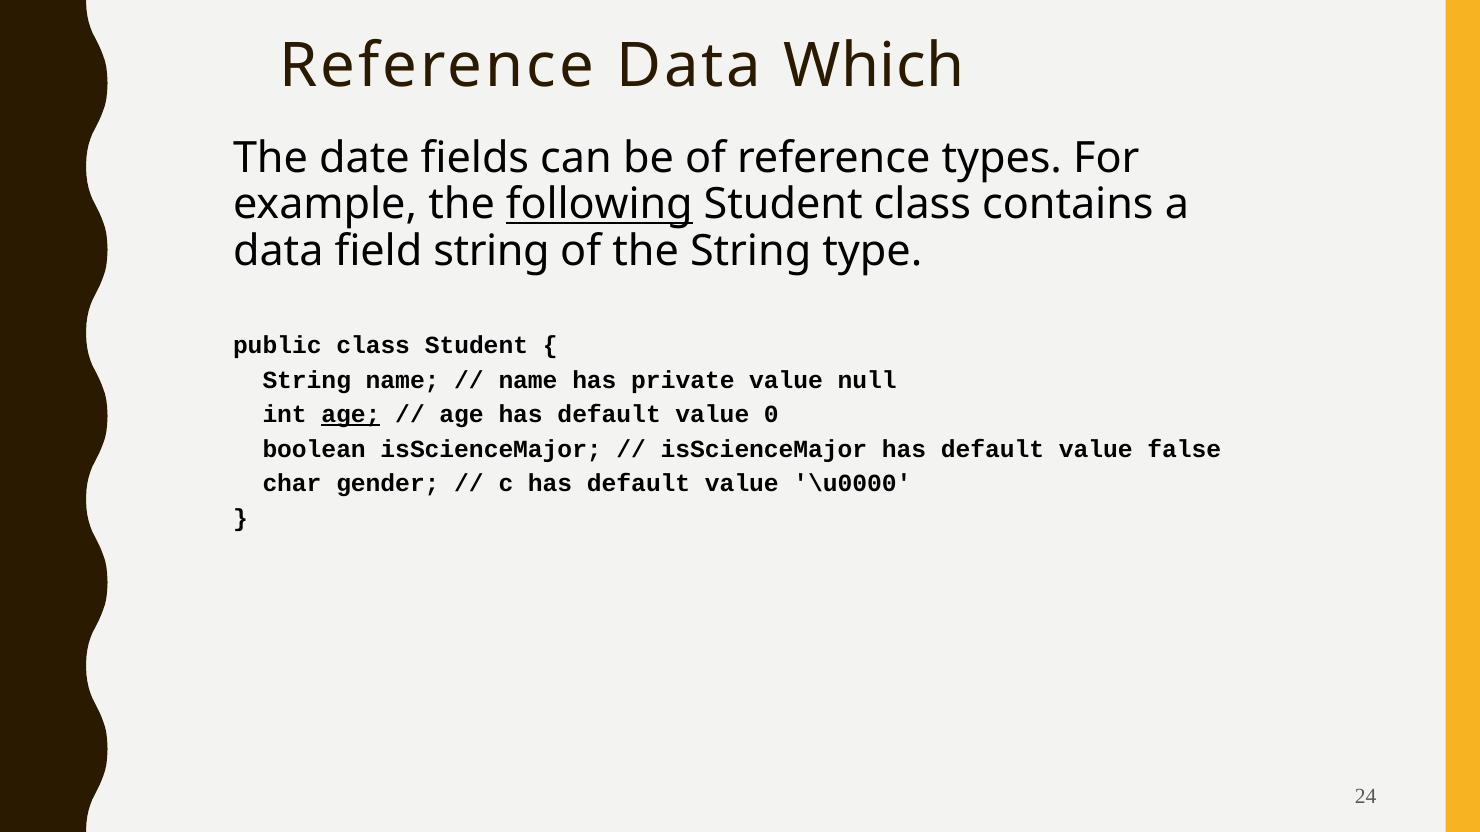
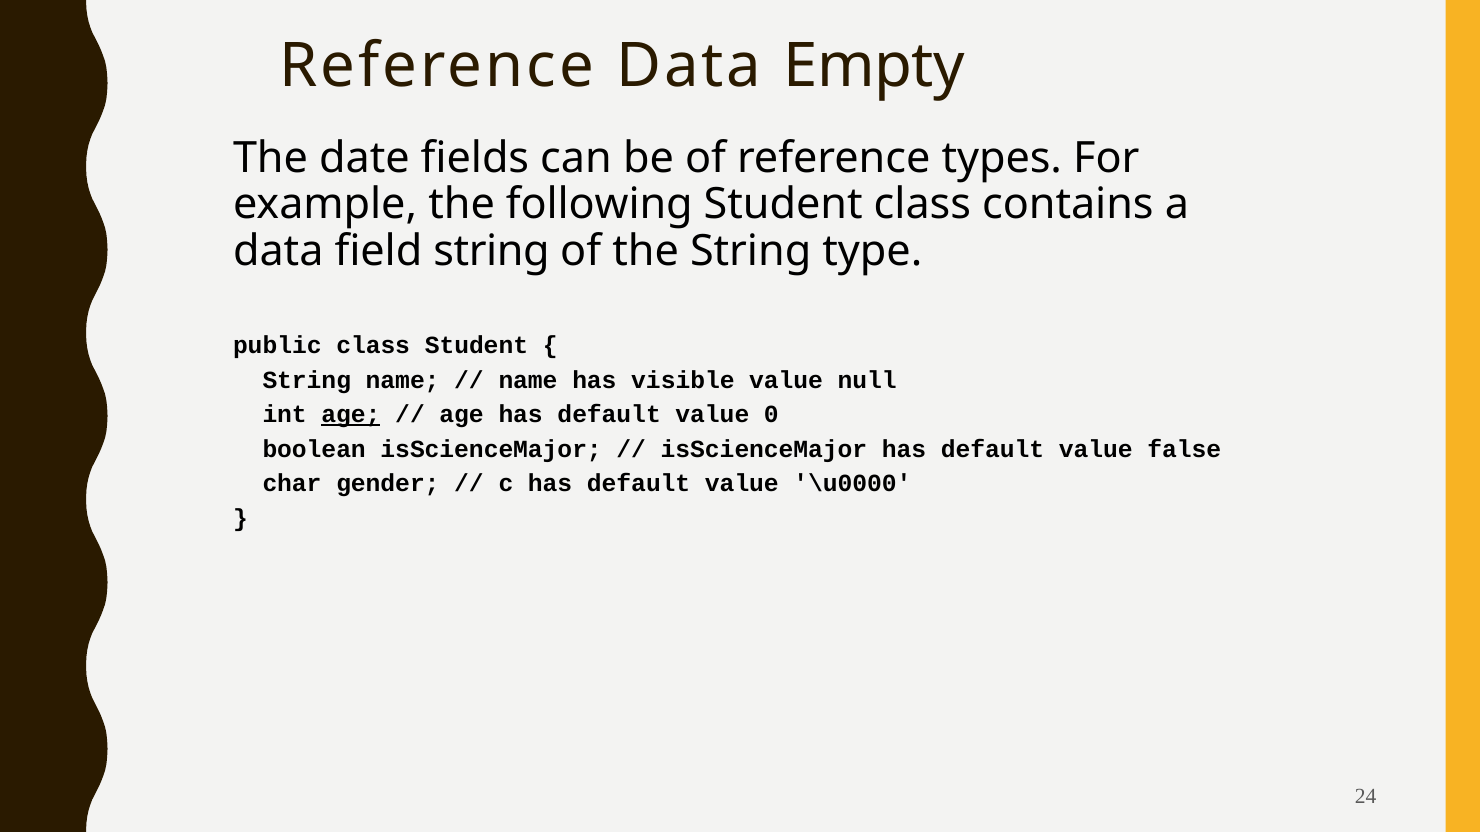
Which: Which -> Empty (874, 66)
following underline: present -> none (599, 205)
private: private -> visible (683, 380)
